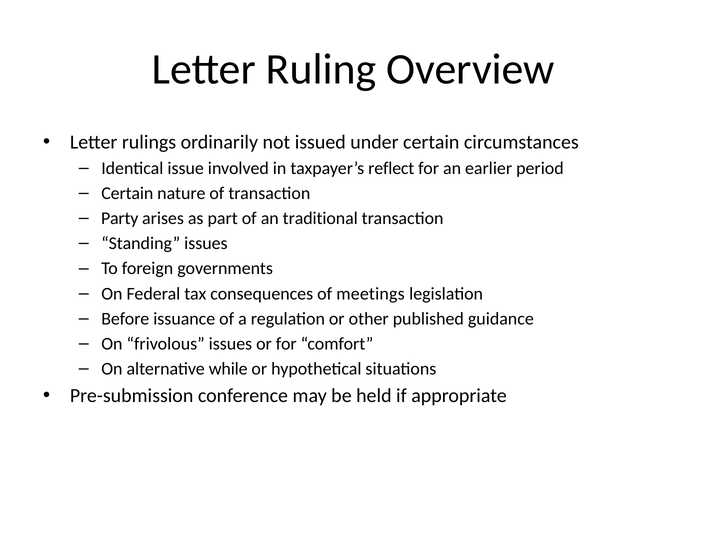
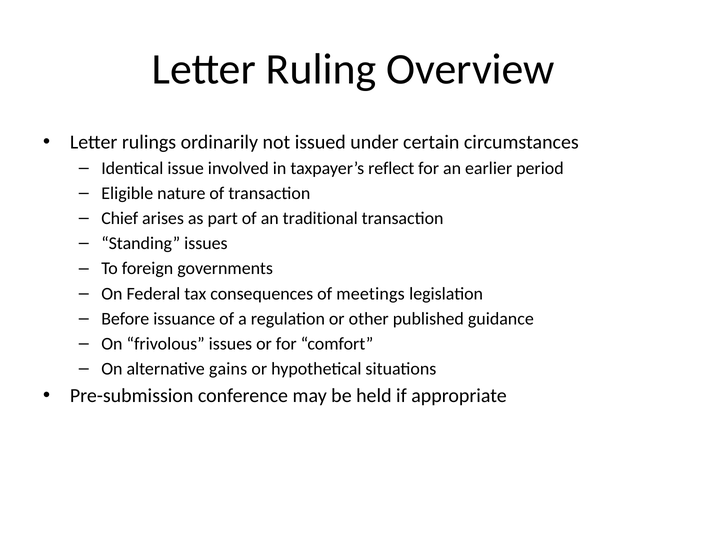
Certain: Certain -> Eligible (127, 194)
Party: Party -> Chief (120, 219)
while: while -> gains (228, 369)
